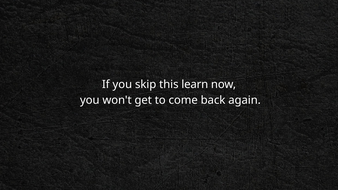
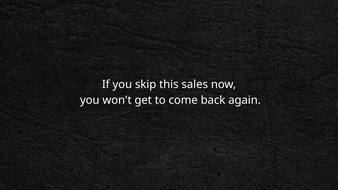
learn: learn -> sales (195, 85)
